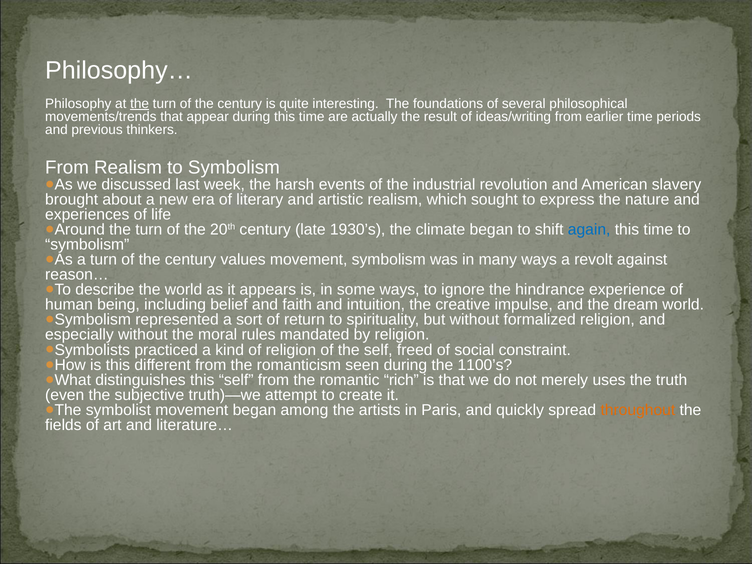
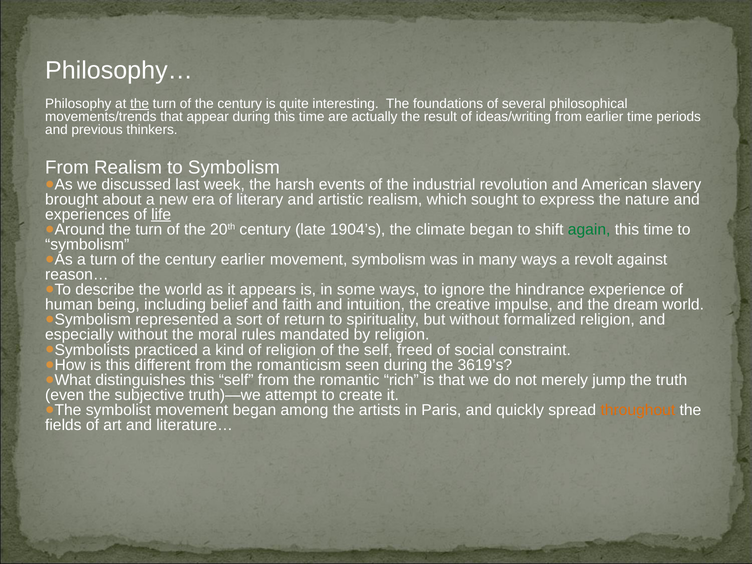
life underline: none -> present (161, 214)
1930’s: 1930’s -> 1904’s (358, 230)
again colour: blue -> green (589, 230)
century values: values -> earlier (243, 260)
1100’s: 1100’s -> 3619’s (485, 365)
uses: uses -> jump (609, 380)
